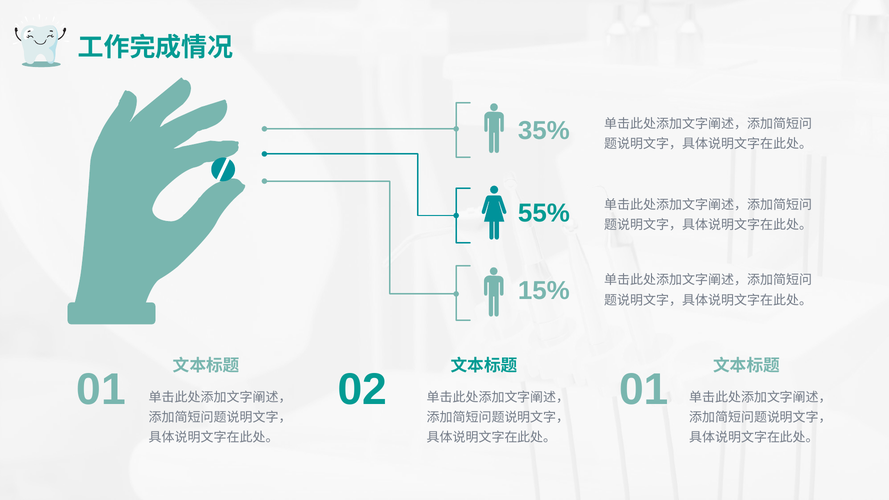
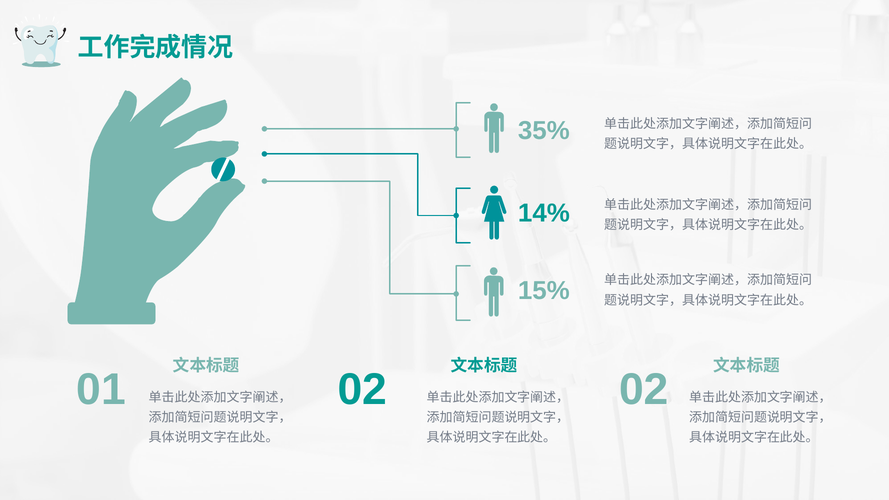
55%: 55% -> 14% (544, 213)
01 01: 01 -> 02 (644, 390)
